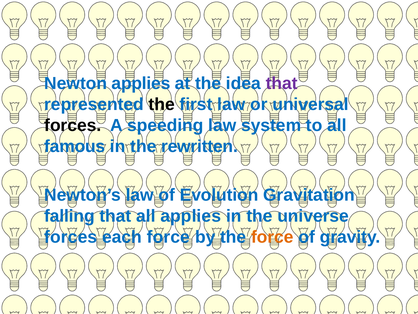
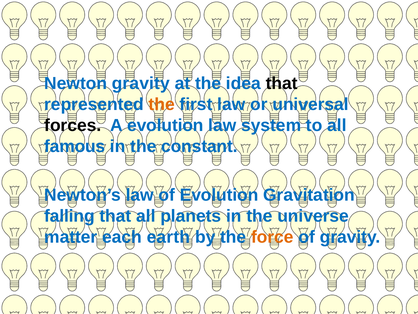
Newton applies: applies -> gravity (141, 83)
that colour: purple -> black (282, 83)
the colour: black -> orange (162, 104)
A speeding: speeding -> evolution (165, 125)
rewritten: rewritten -> constant (199, 146)
all applies: applies -> planets (191, 216)
forces: forces -> matter (71, 237)
each force: force -> earth (168, 237)
